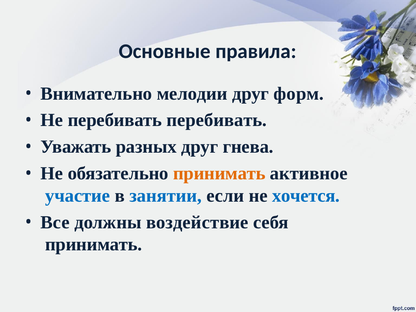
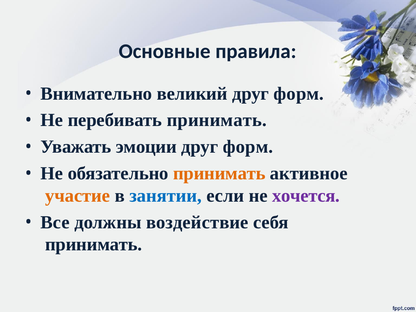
мелодии: мелодии -> великий (192, 94)
перебивать перебивать: перебивать -> принимать (217, 120)
разных: разных -> эмоции (146, 147)
гнева: гнева -> форм (248, 147)
участие colour: blue -> orange (78, 196)
хочется colour: blue -> purple (306, 196)
